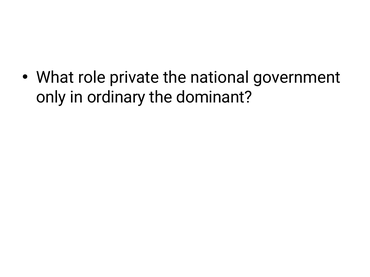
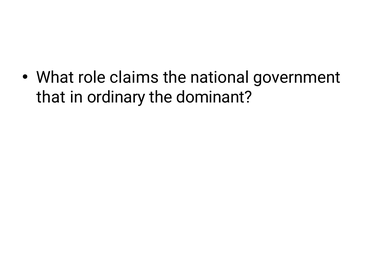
private: private -> claims (134, 78)
only: only -> that (51, 97)
